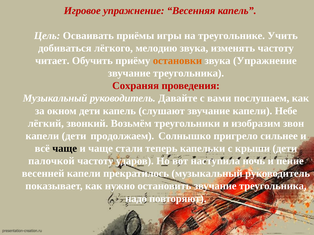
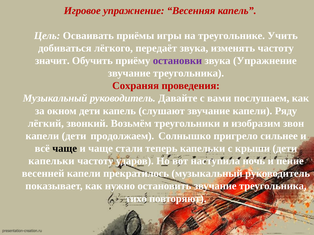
мелодию: мелодию -> передаёт (156, 48)
читает: читает -> значит (52, 61)
остановки colour: orange -> purple (177, 61)
Небе: Небе -> Ряду (286, 111)
палочкой: палочкой -> капельки (51, 161)
надо: надо -> тихо (136, 199)
